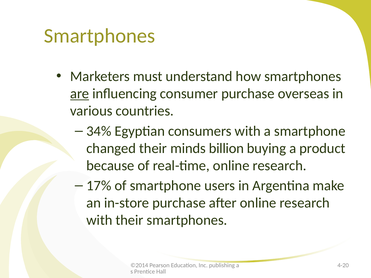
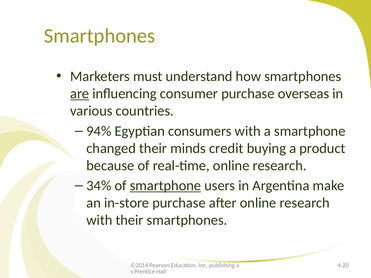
34%: 34% -> 94% (99, 131)
billion: billion -> credit (226, 148)
17%: 17% -> 34% (99, 186)
smartphone underline: none -> present (165, 186)
